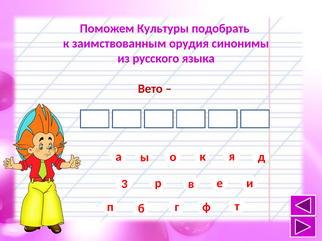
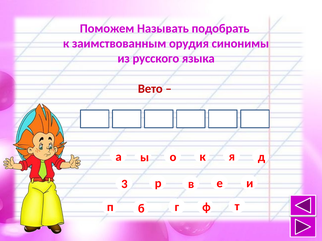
Культуры: Культуры -> Называть (163, 29)
